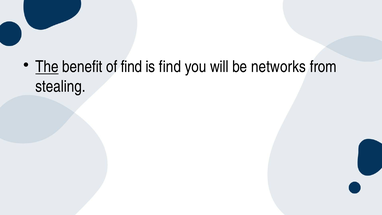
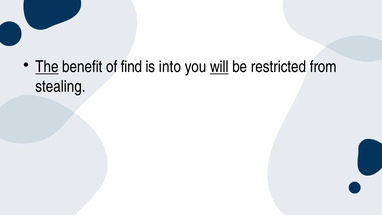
is find: find -> into (170, 67)
will underline: none -> present (219, 67)
networks: networks -> restricted (279, 67)
